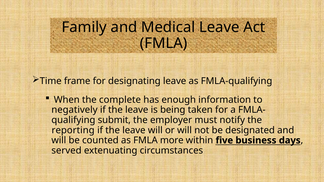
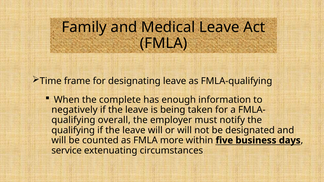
submit: submit -> overall (114, 120)
reporting: reporting -> qualifying (73, 130)
served: served -> service (67, 151)
